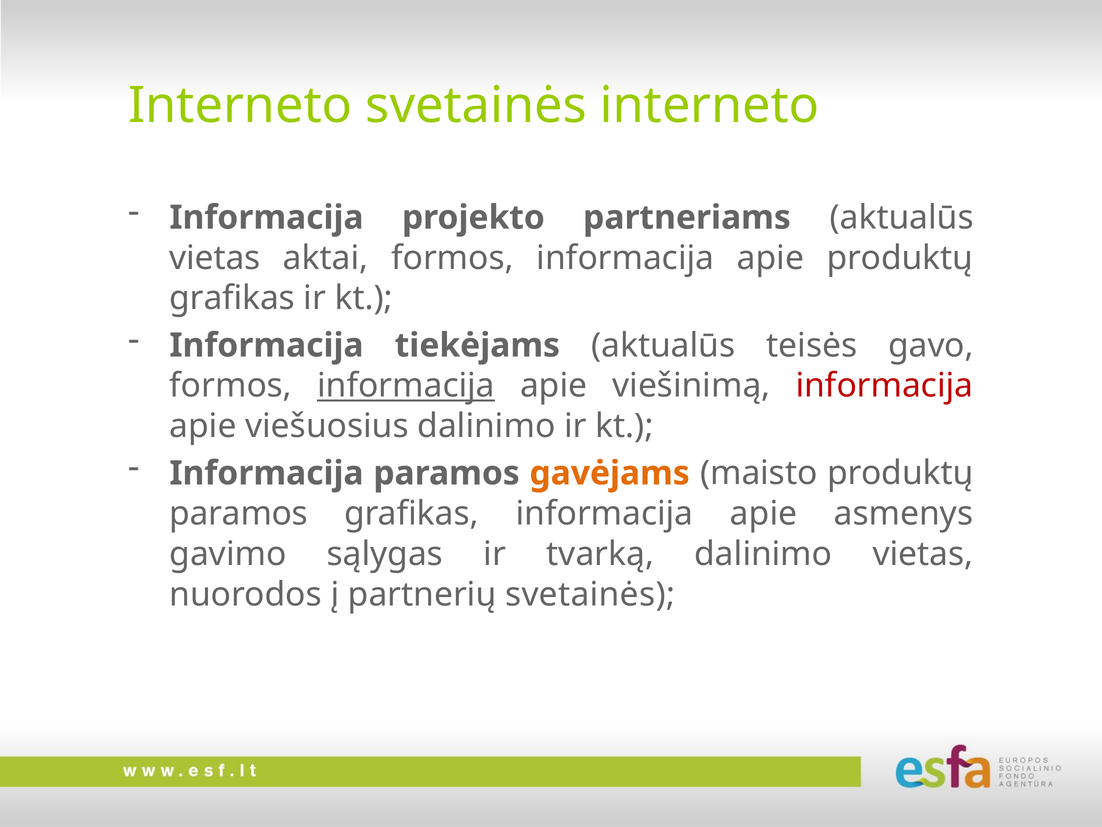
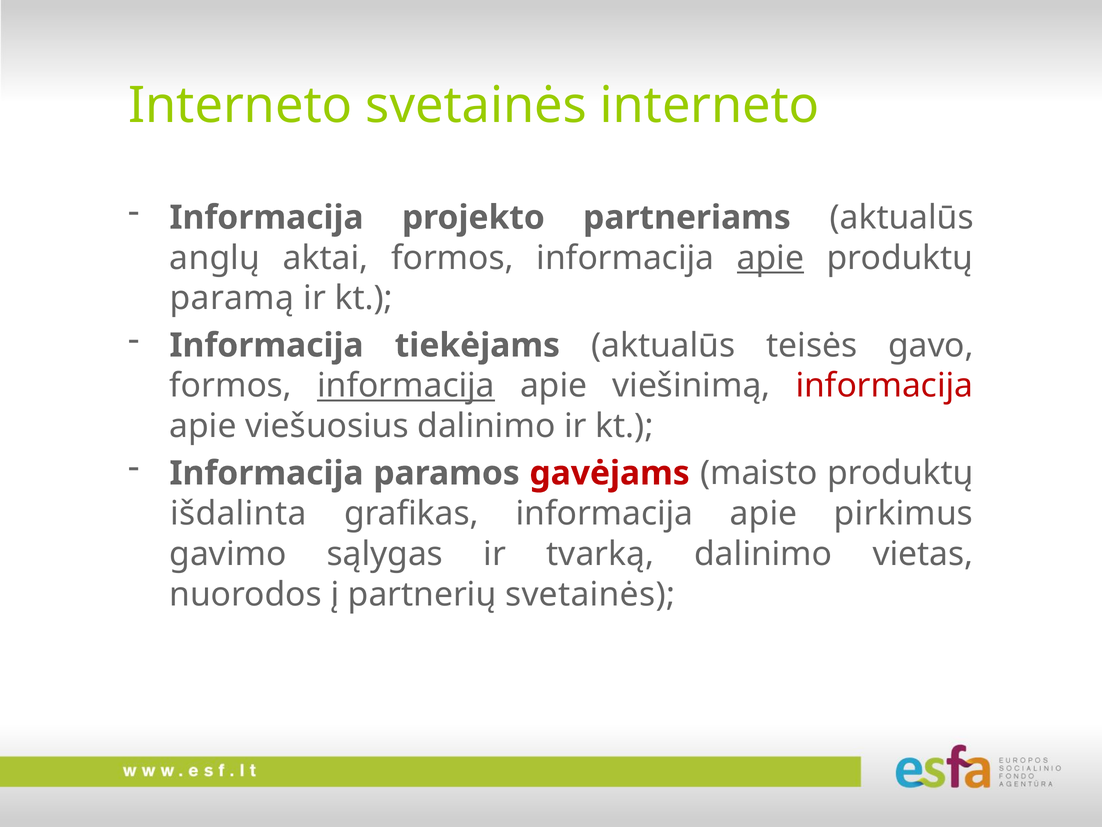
vietas: vietas -> anglų (215, 258)
apie underline: none -> present (770, 258)
grafikas: grafikas -> paramą (232, 298)
gavėjams colour: orange -> red (610, 473)
paramos: paramos -> išdalinta (238, 513)
asmenys: asmenys -> pirkimus (903, 513)
